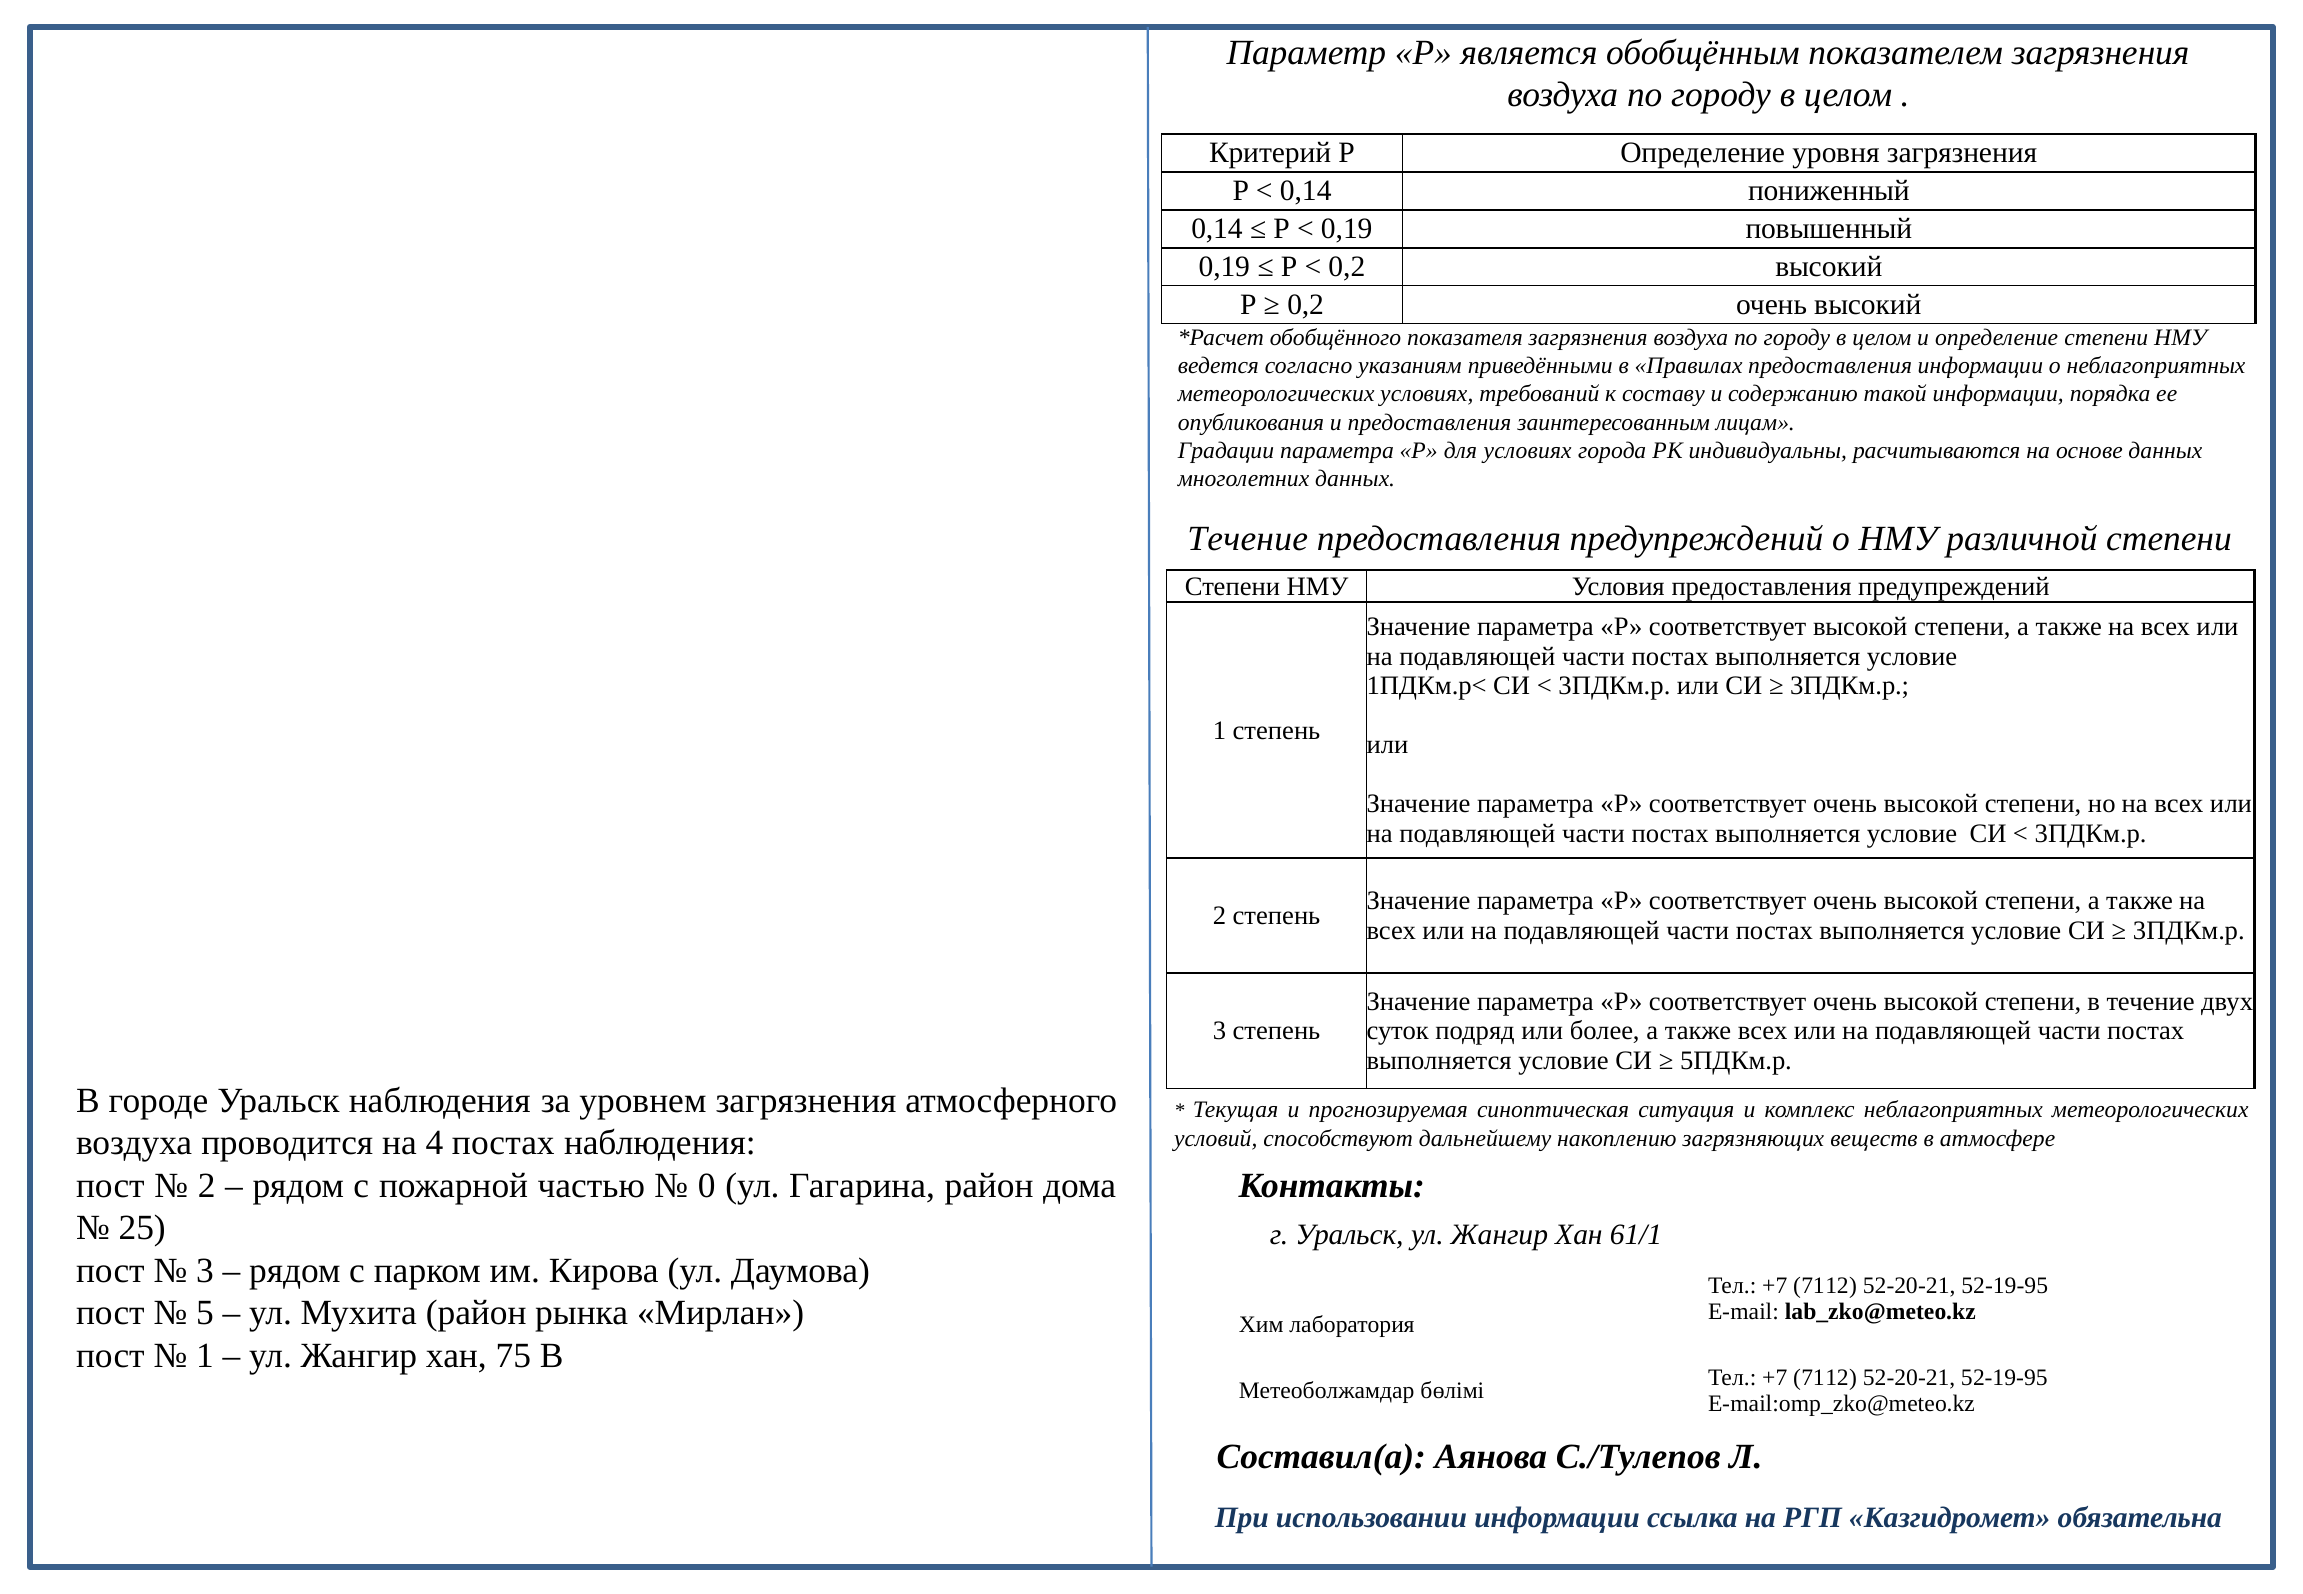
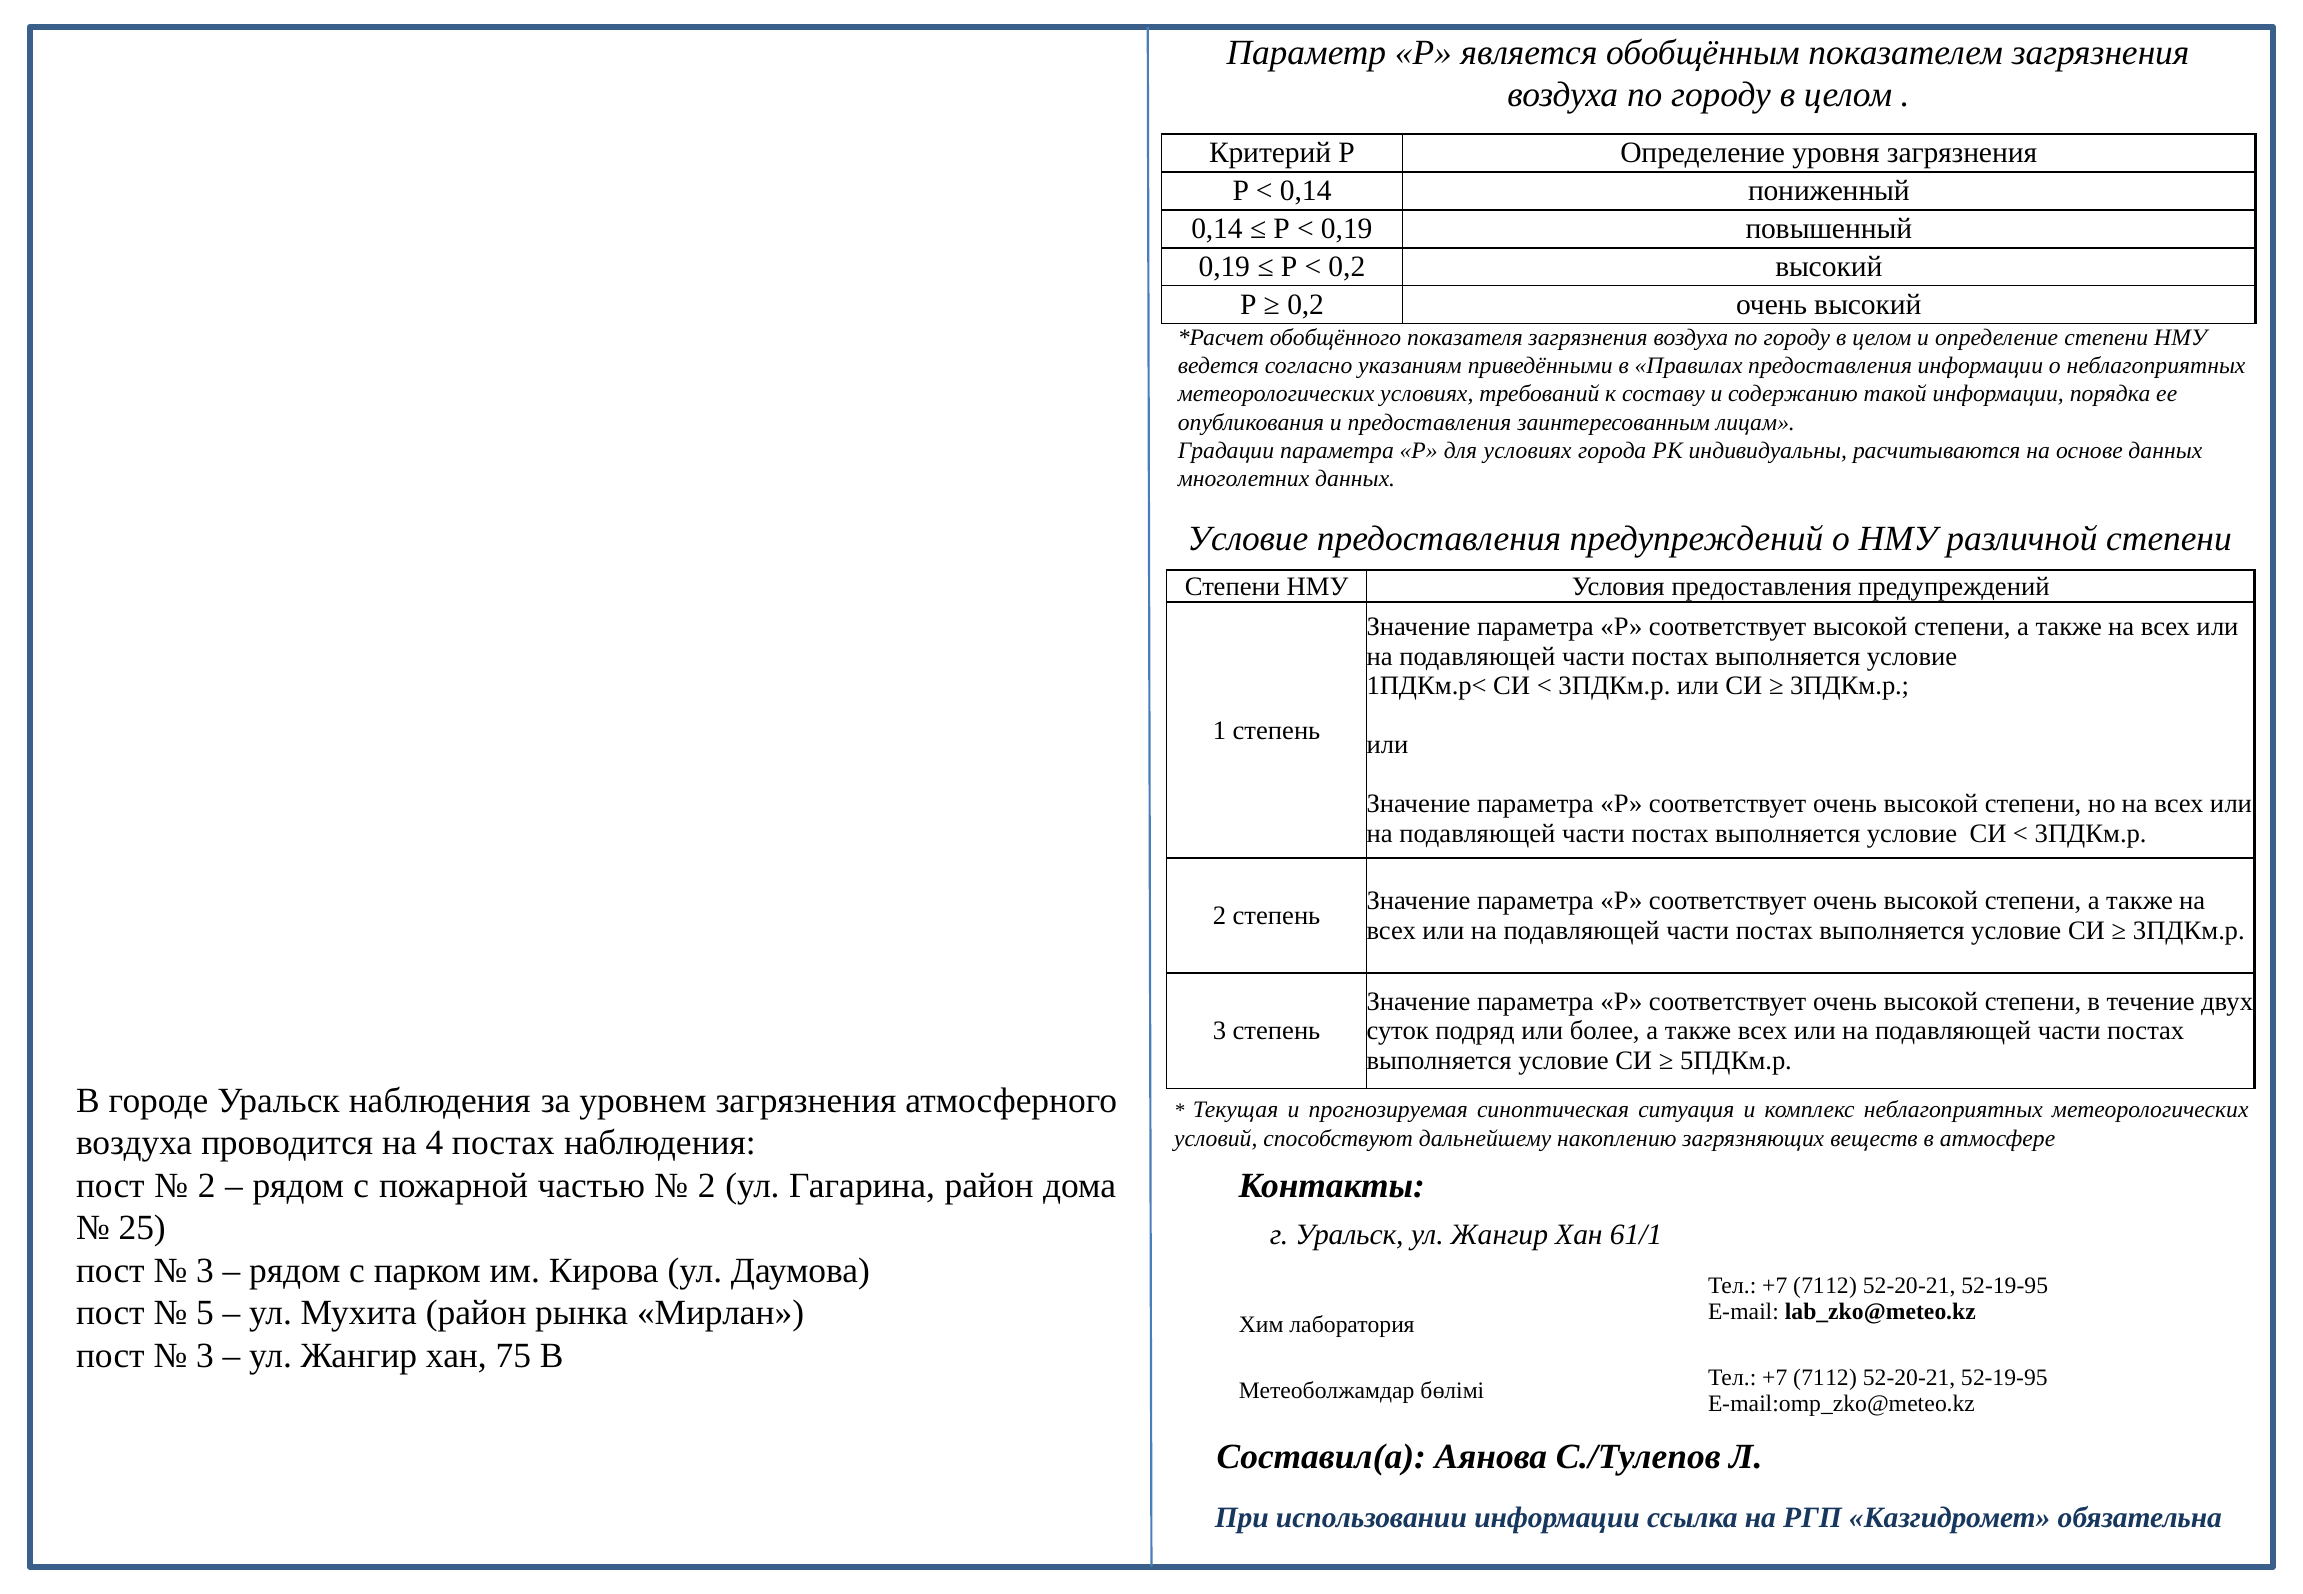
Течение: Течение -> Условие (1248, 539)
0: 0 -> 2 (707, 1186)
1: 1 -> 3 (205, 1356)
